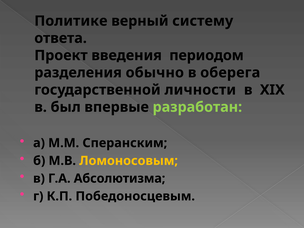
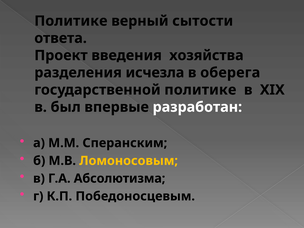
систему: систему -> сытости (203, 21)
периодом: периодом -> хозяйства (206, 55)
обычно: обычно -> исчезла (155, 73)
государственной личности: личности -> политике (200, 90)
разработан colour: light green -> white (197, 107)
